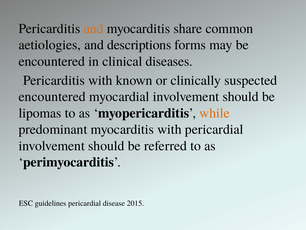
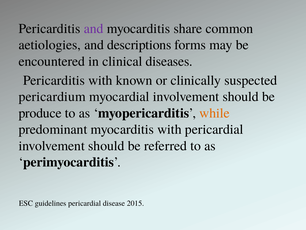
and colour: orange -> purple (94, 28)
encountered: encountered -> pericardium (52, 97)
lipomas: lipomas -> produce (40, 113)
